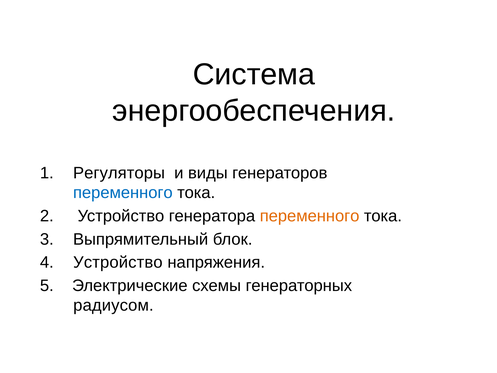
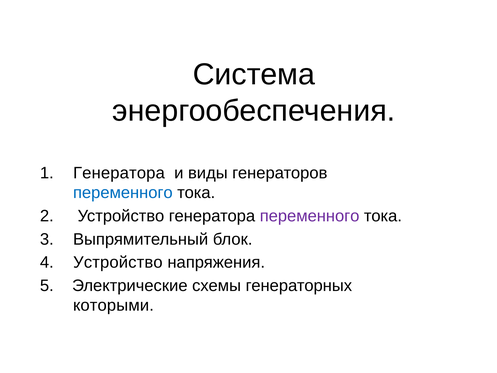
Регуляторы: Регуляторы -> Генератора (119, 173)
переменного colour: orange -> purple (310, 216)
радиусом: радиусом -> которыми (113, 305)
